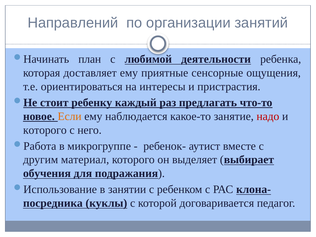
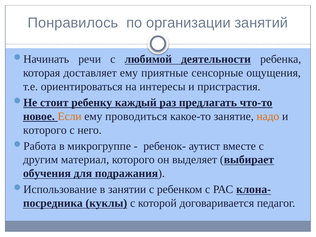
Направлений: Направлений -> Понравилось (73, 23)
план: план -> речи (90, 59)
наблюдается: наблюдается -> проводиться (136, 116)
надо colour: red -> orange (268, 116)
